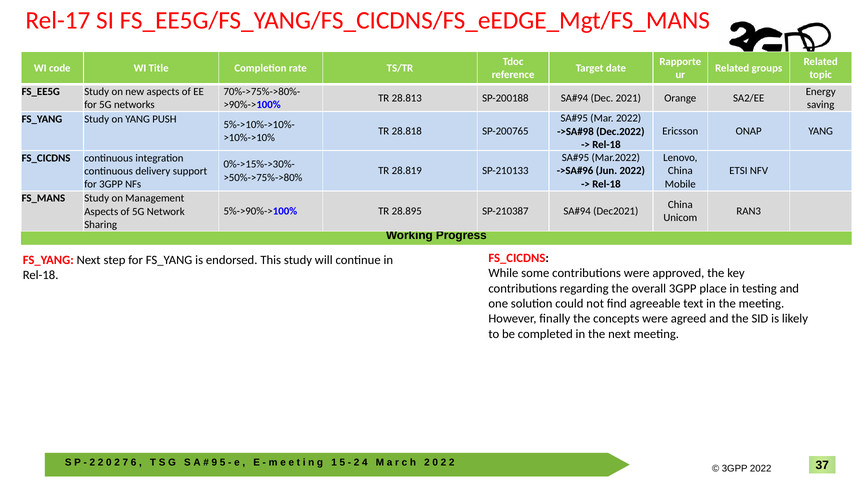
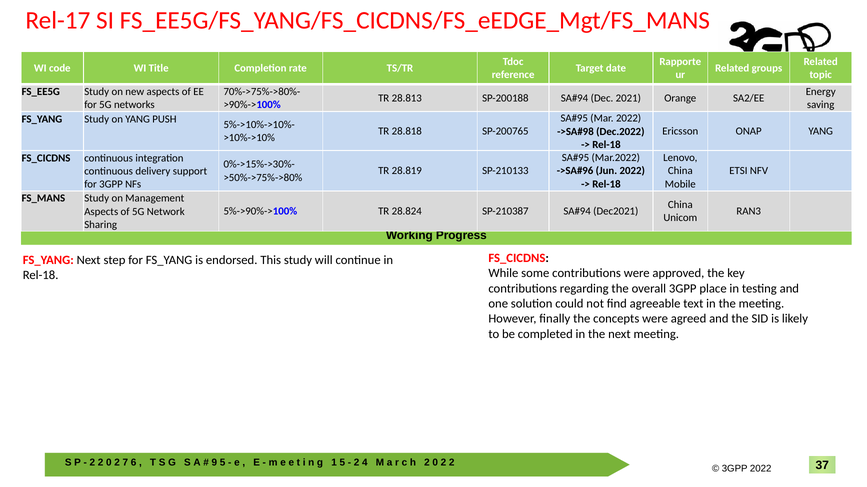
28.895: 28.895 -> 28.824 (407, 211)
